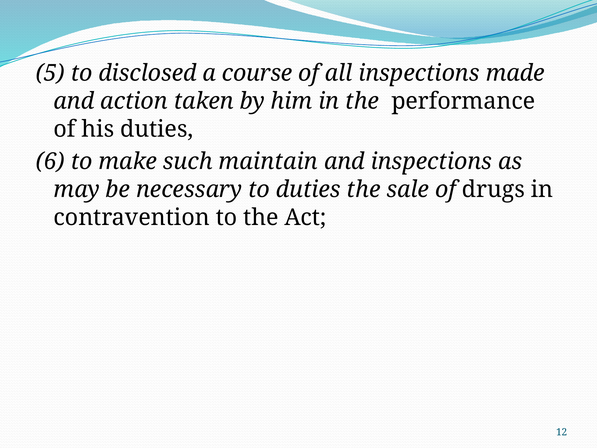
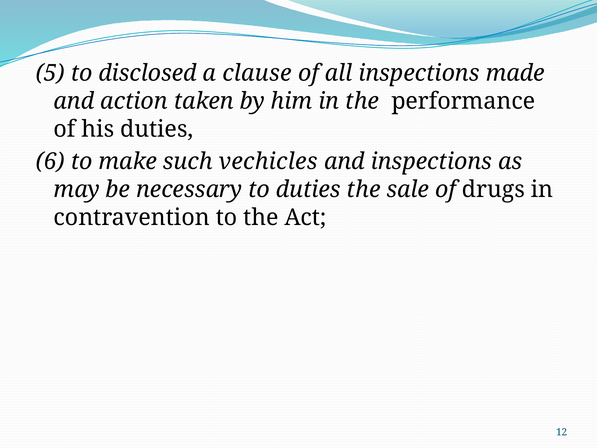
course: course -> clause (257, 73)
maintain: maintain -> vechicles (268, 161)
